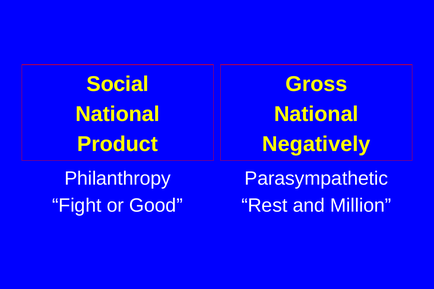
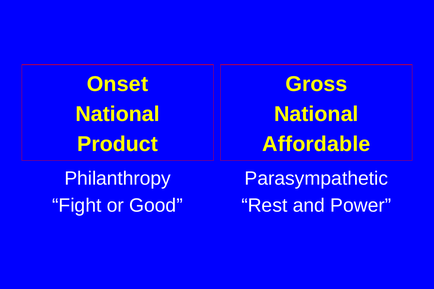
Social: Social -> Onset (117, 84)
Negatively: Negatively -> Affordable (316, 144)
Million: Million -> Power (361, 206)
